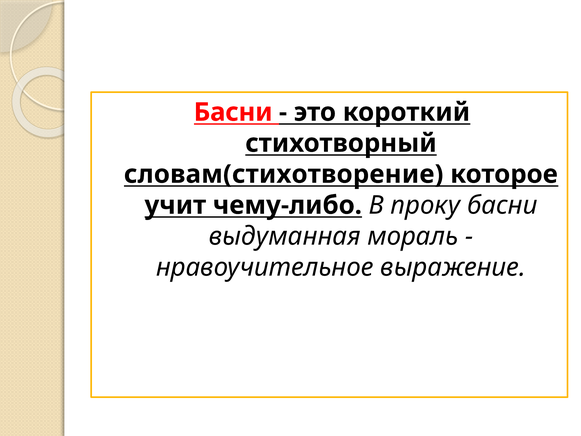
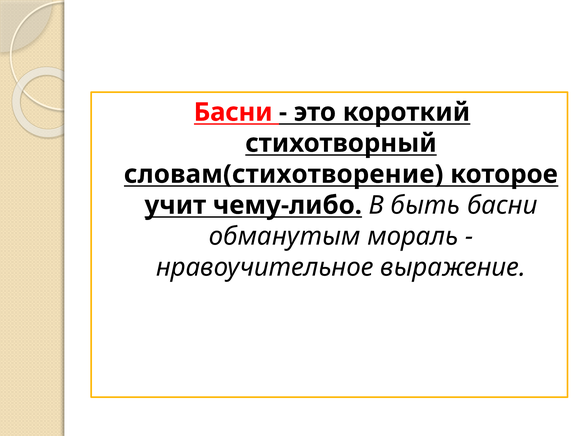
проку: проку -> быть (425, 205)
выдуманная: выдуманная -> обманутым (285, 236)
